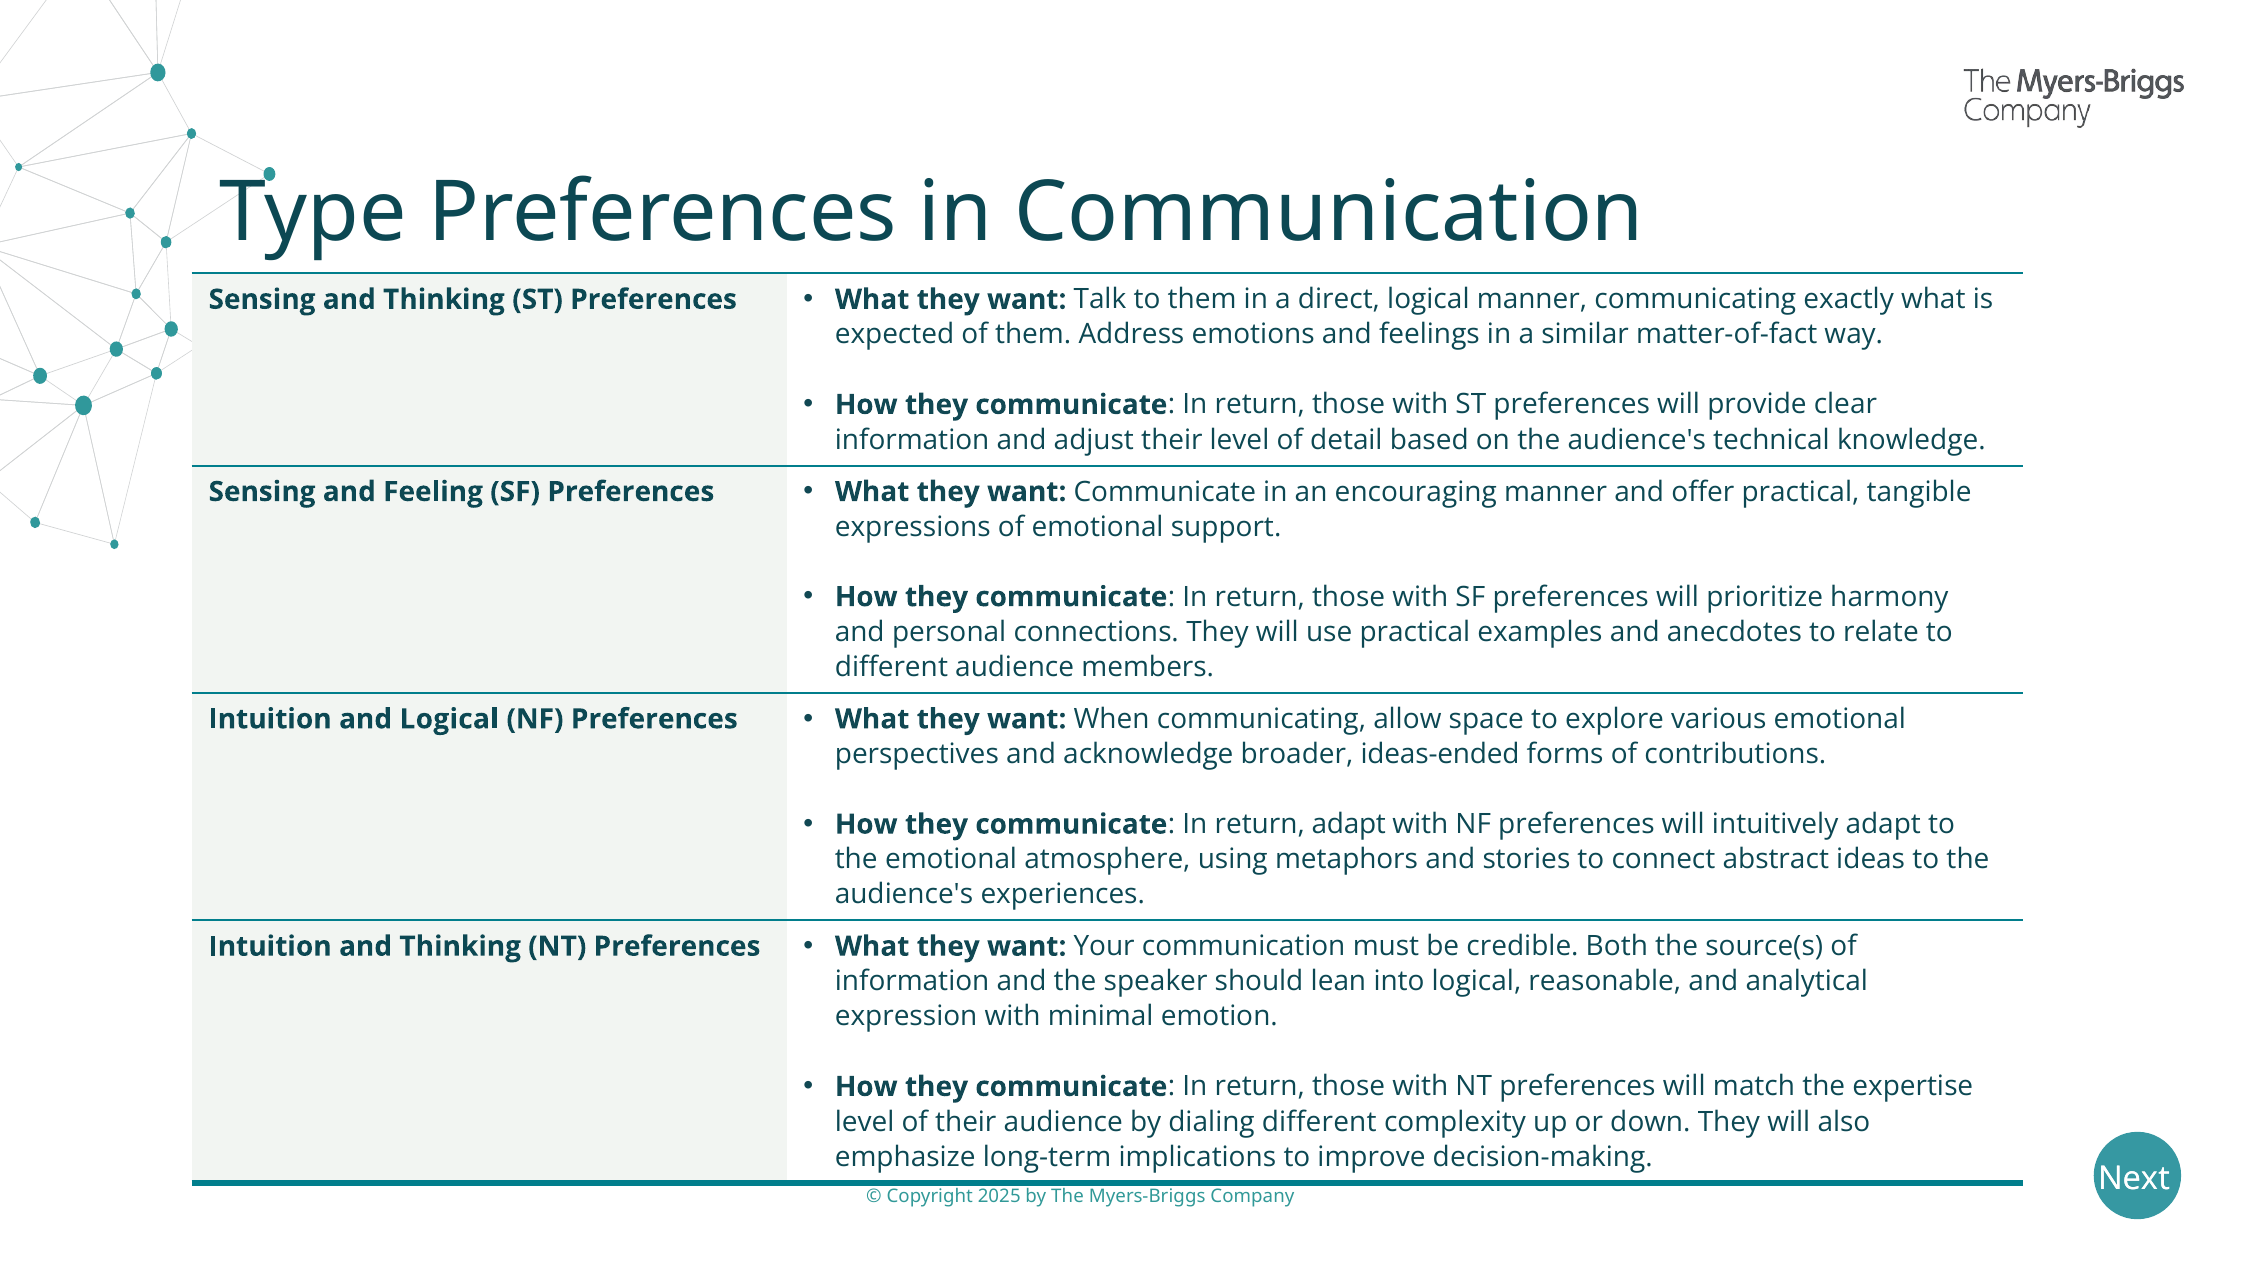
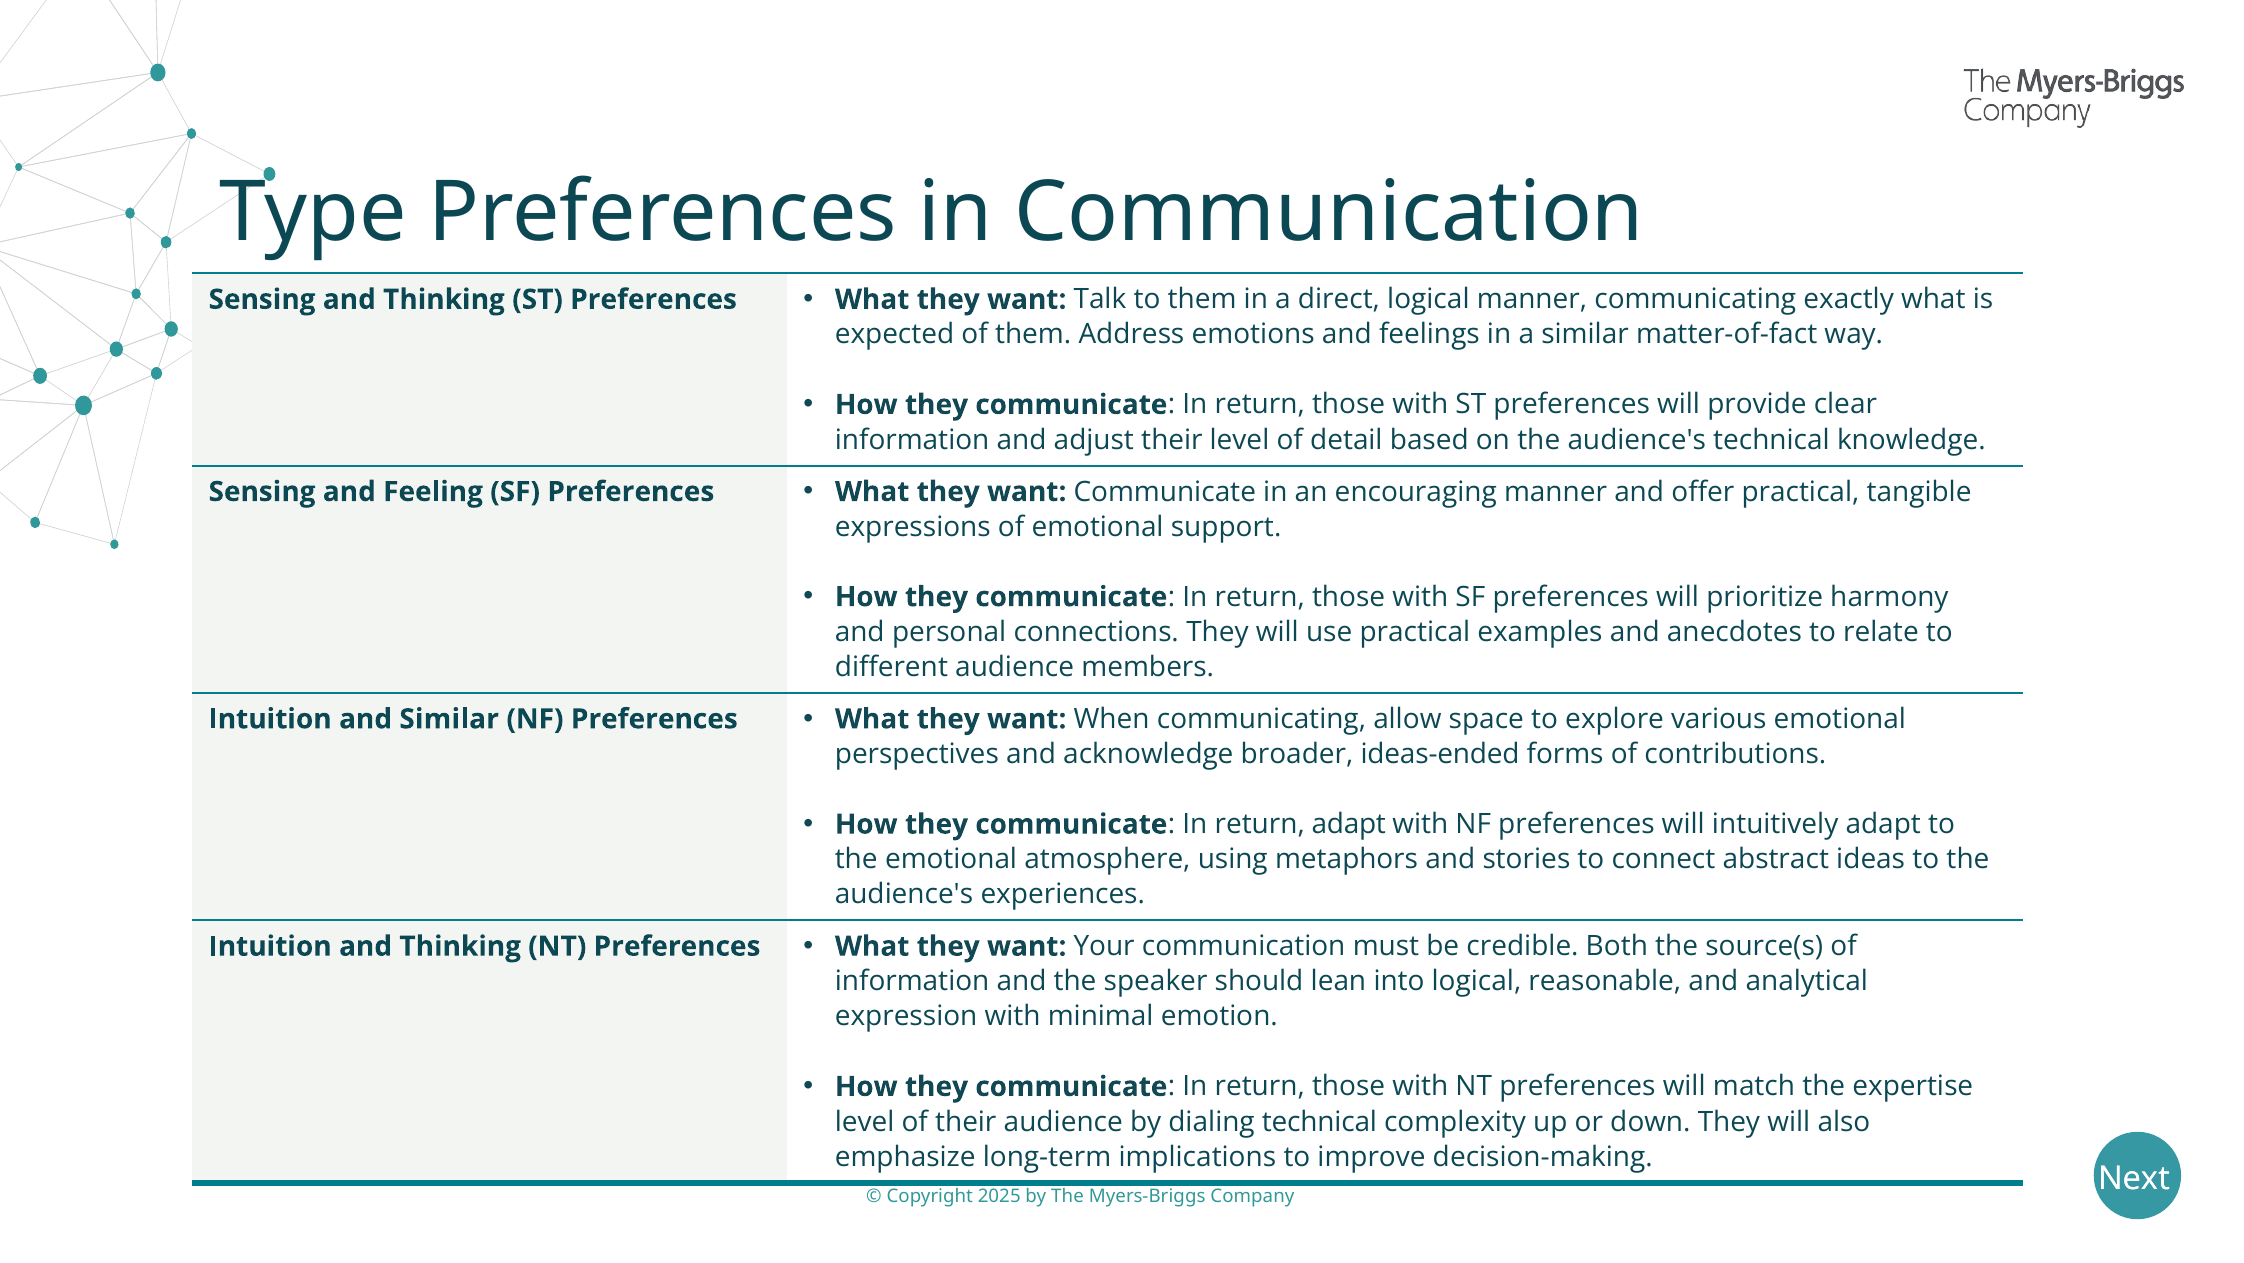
and Logical: Logical -> Similar (449, 719)
dialing different: different -> technical (1319, 1121)
